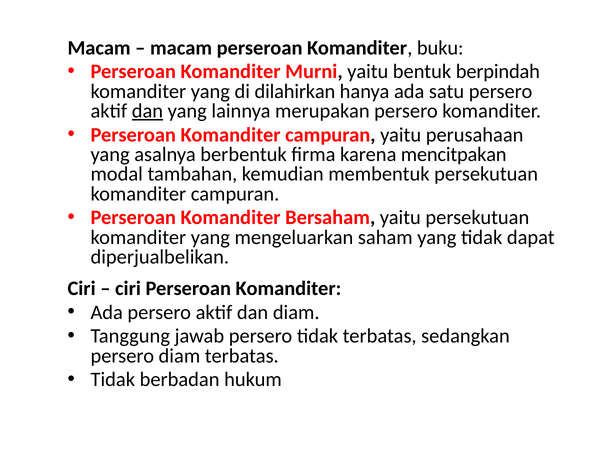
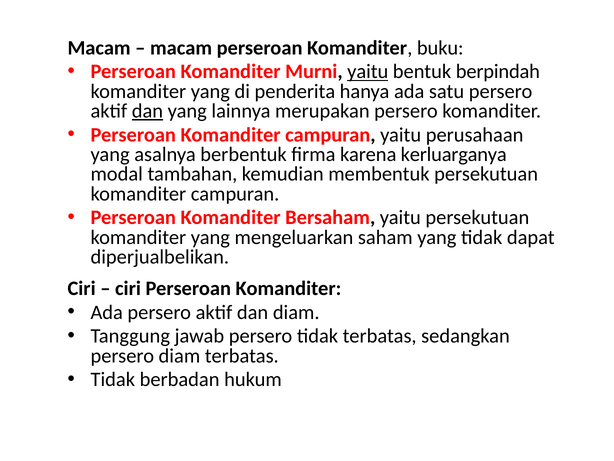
yaitu underline: none -> present (368, 72)
dilahirkan: dilahirkan -> penderita (295, 91)
mencitpakan: mencitpakan -> kerluarganya (454, 154)
